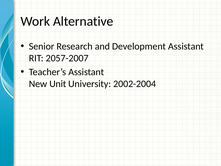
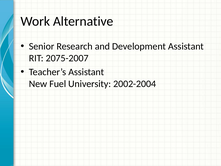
2057-2007: 2057-2007 -> 2075-2007 (67, 58)
Unit: Unit -> Fuel (58, 84)
